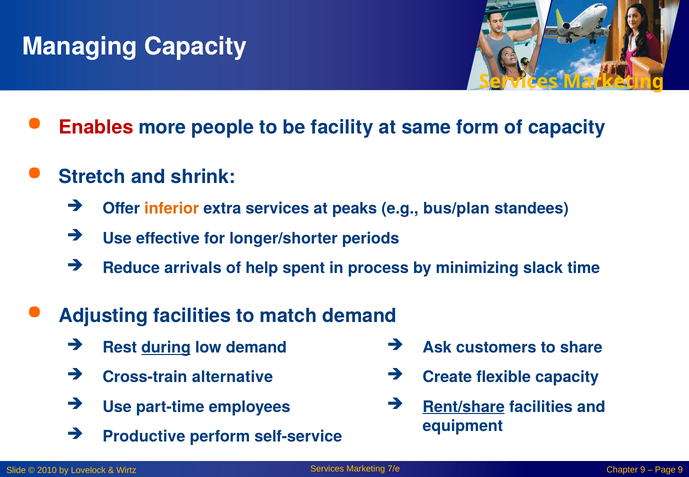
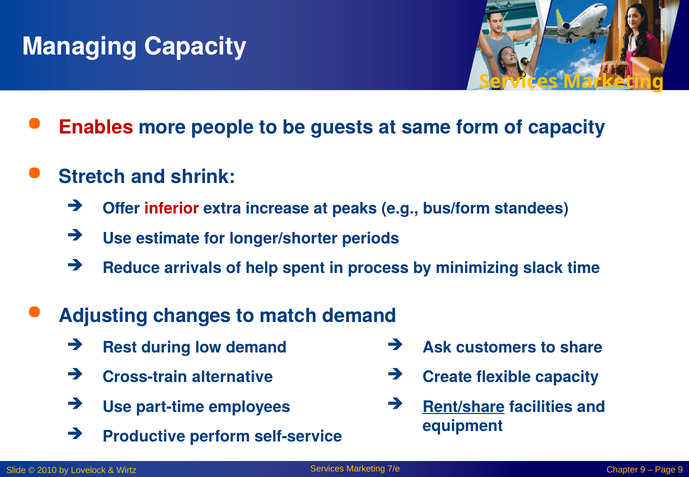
facility: facility -> guests (342, 127)
inferior colour: orange -> red (172, 209)
extra services: services -> increase (277, 209)
bus/plan: bus/plan -> bus/form (457, 209)
effective: effective -> estimate (168, 238)
Adjusting facilities: facilities -> changes (192, 316)
during underline: present -> none (166, 348)
